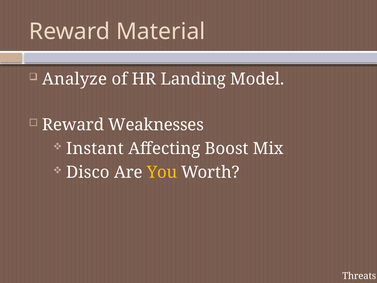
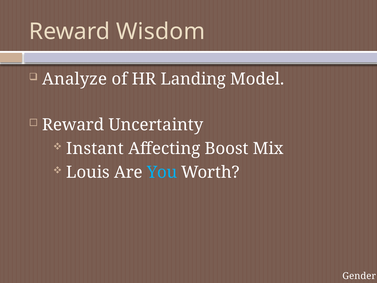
Material: Material -> Wisdom (161, 31)
Weaknesses: Weaknesses -> Uncertainty (156, 125)
Disco: Disco -> Louis (88, 172)
You colour: yellow -> light blue (162, 172)
Threats: Threats -> Gender (359, 276)
